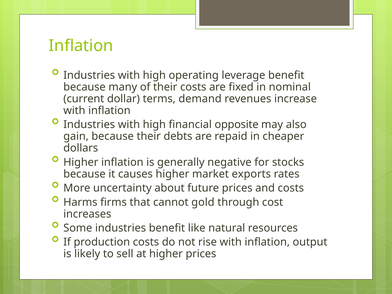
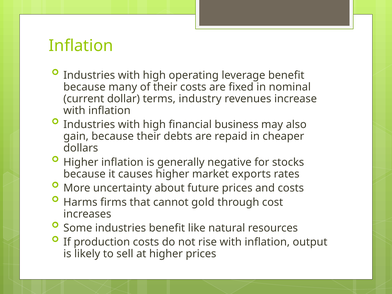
demand: demand -> industry (200, 99)
opposite: opposite -> business (237, 125)
